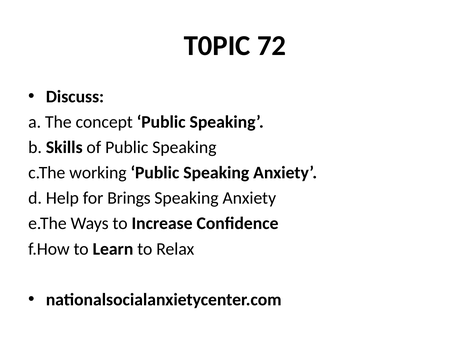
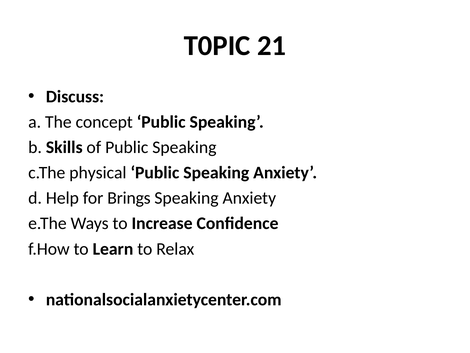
72: 72 -> 21 (272, 45)
working: working -> physical (98, 172)
